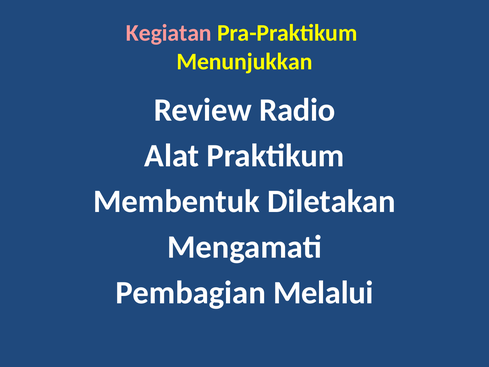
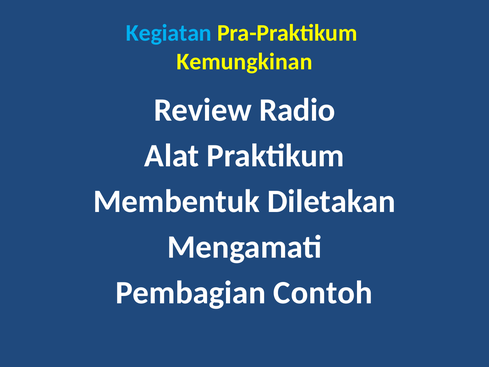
Kegiatan colour: pink -> light blue (169, 33)
Menunjukkan: Menunjukkan -> Kemungkinan (244, 62)
Melalui: Melalui -> Contoh (323, 292)
